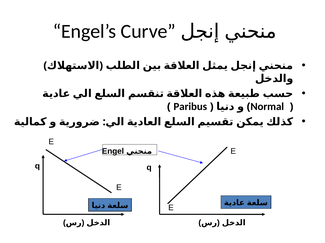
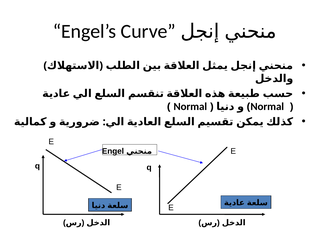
Paribus: Paribus -> Normal (190, 107)
